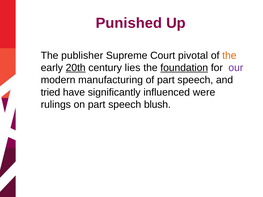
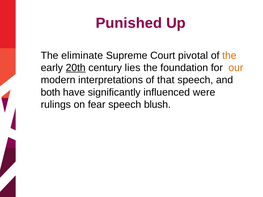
publisher: publisher -> eliminate (82, 56)
foundation underline: present -> none (184, 68)
our colour: purple -> orange (236, 68)
manufacturing: manufacturing -> interpretations (111, 80)
of part: part -> that (166, 80)
tried: tried -> both (50, 92)
on part: part -> fear (97, 105)
